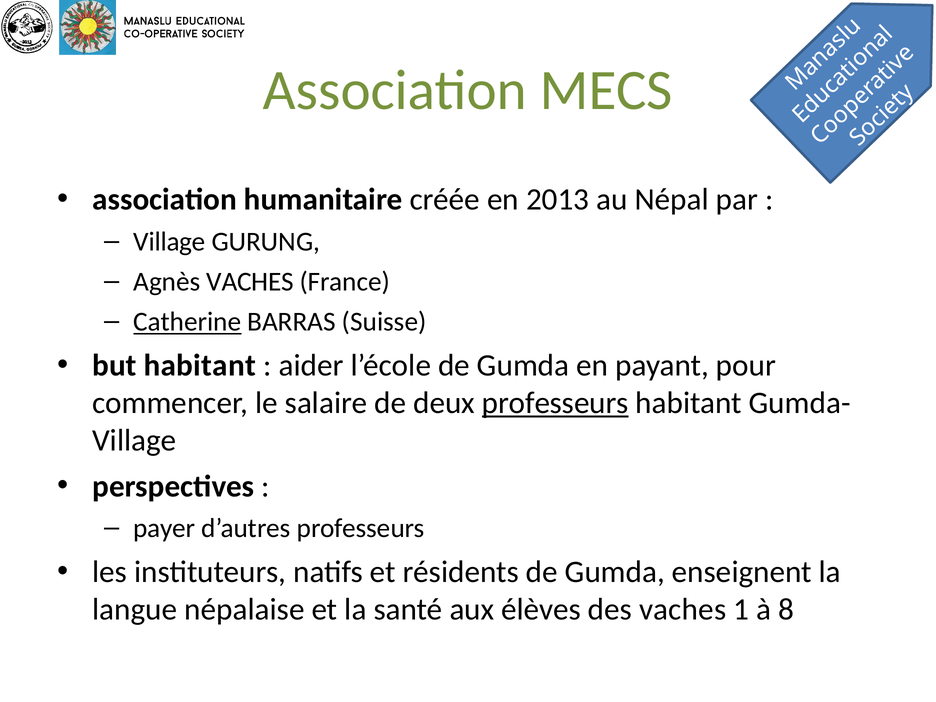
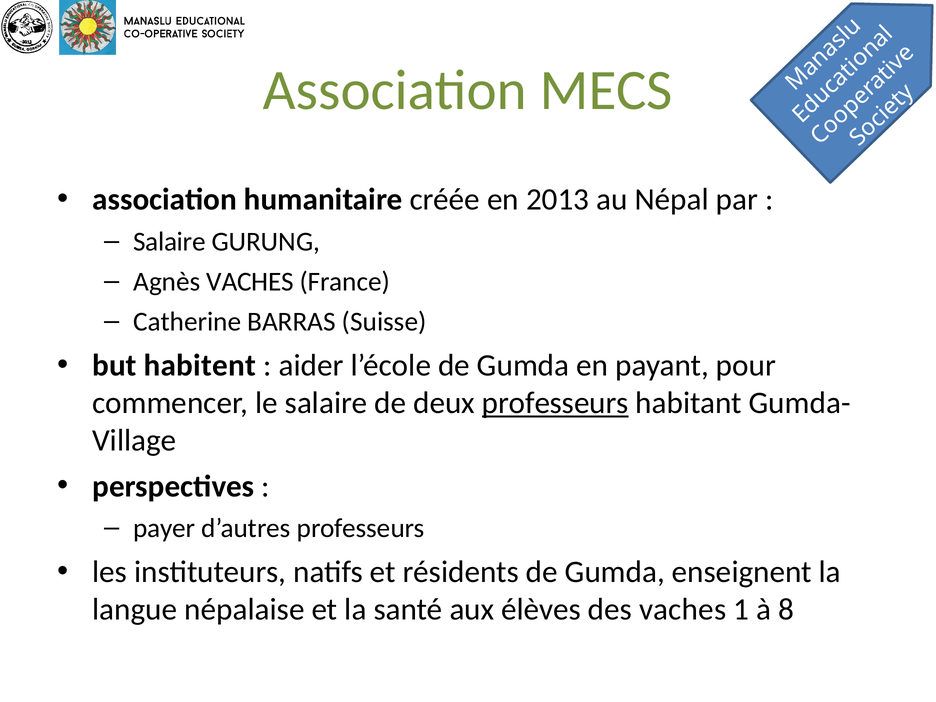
Village: Village -> Salaire (169, 242)
Catherine underline: present -> none (187, 322)
but habitant: habitant -> habitent (200, 366)
